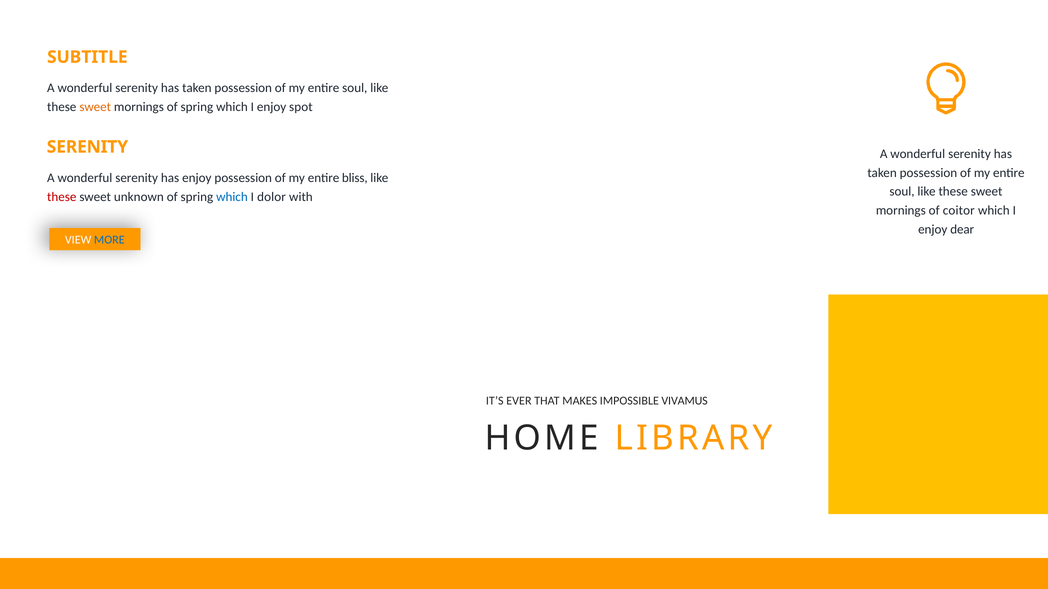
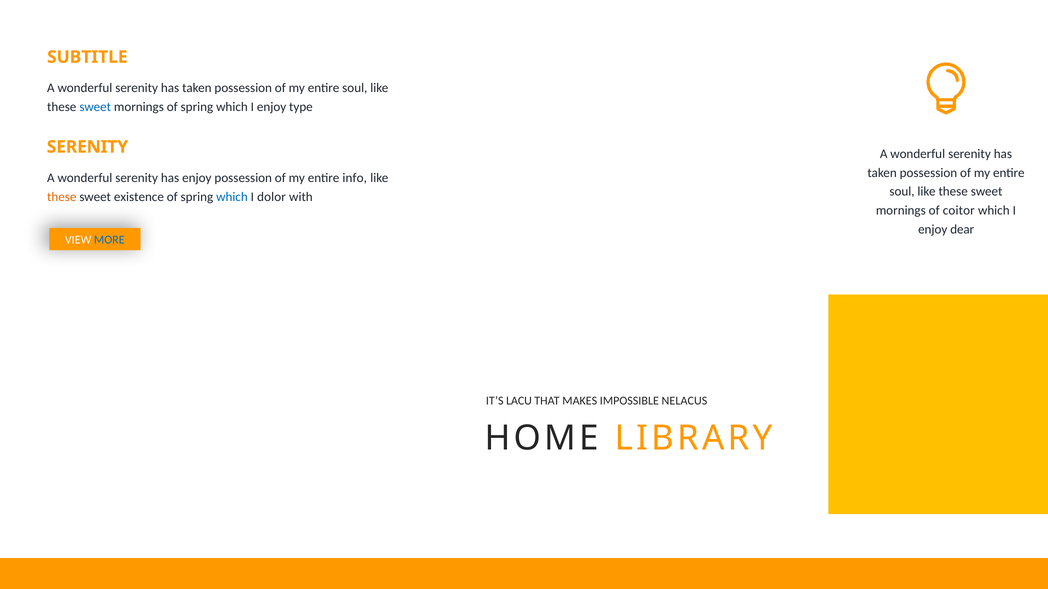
sweet colour: orange -> blue (95, 107)
spot: spot -> type (301, 107)
bliss: bliss -> info (355, 178)
these colour: red -> orange (62, 197)
unknown: unknown -> existence (139, 197)
EVER: EVER -> LACU (519, 401)
VIVAMUS: VIVAMUS -> NELACUS (684, 401)
